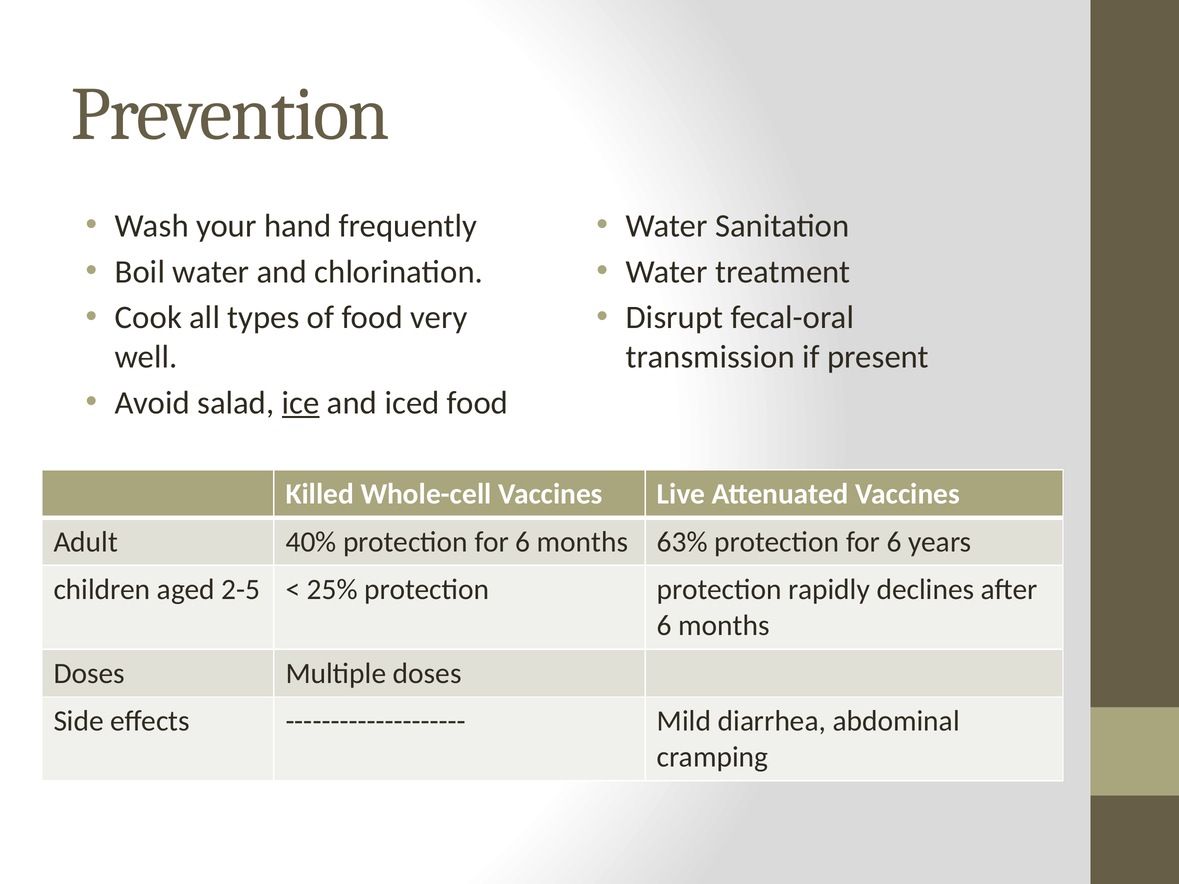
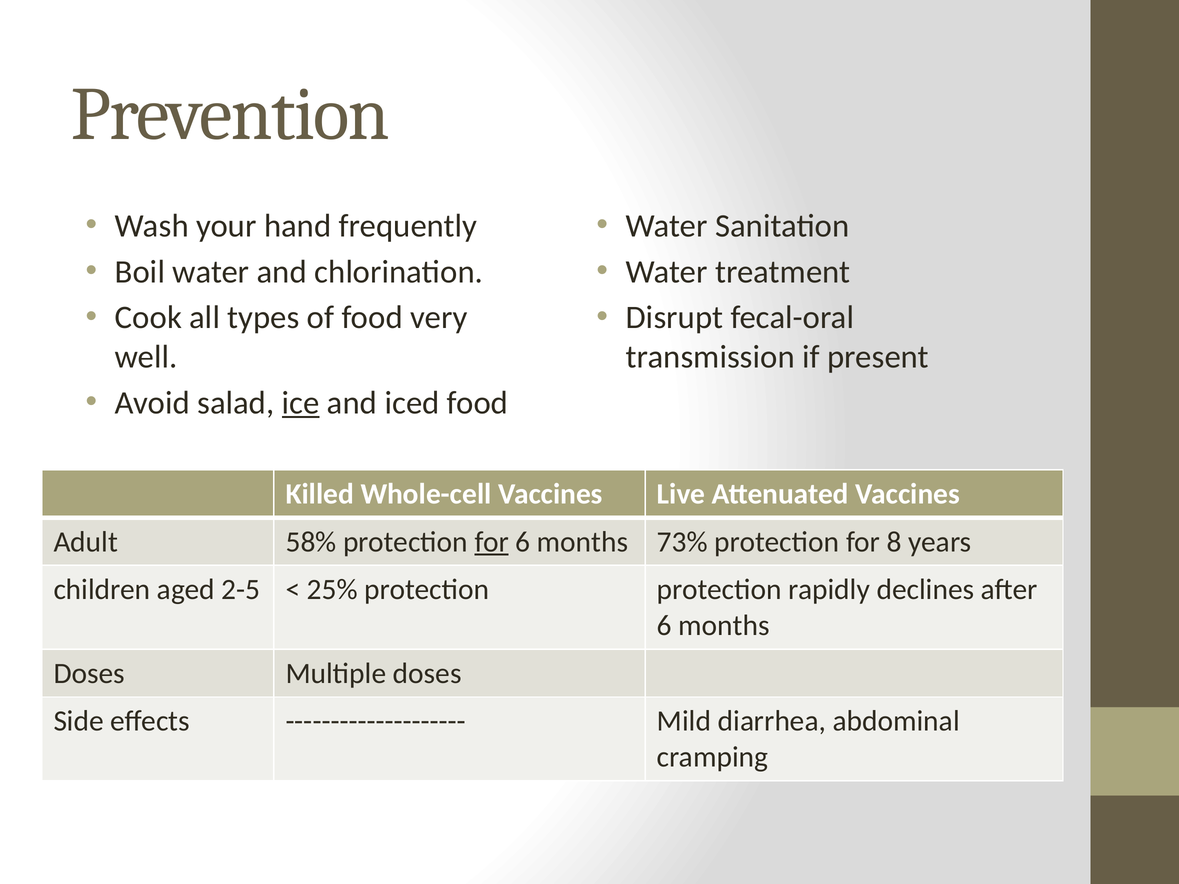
40%: 40% -> 58% (311, 542)
for underline: none -> present (492, 542)
63%: 63% -> 73% (682, 542)
6: 6 -> 8 (894, 542)
